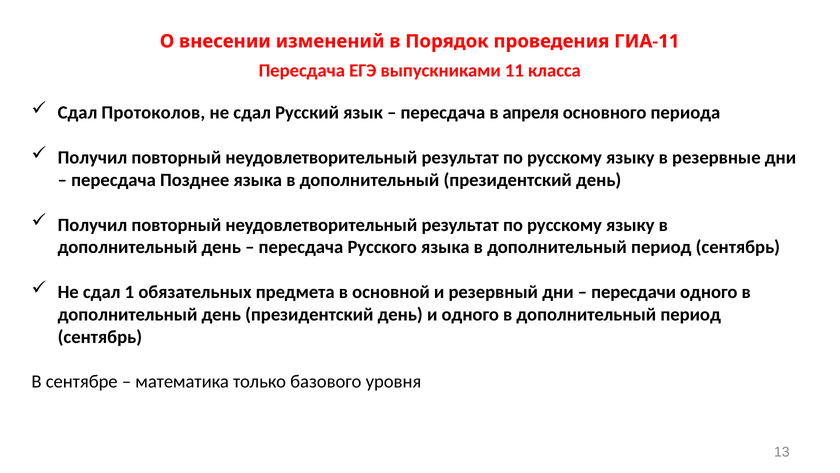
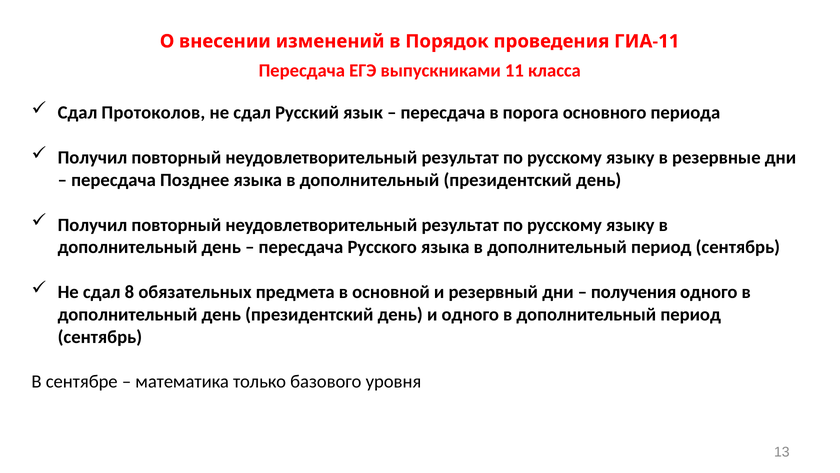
апреля: апреля -> порога (531, 113)
1: 1 -> 8 (129, 292)
пересдачи: пересдачи -> получения (634, 292)
